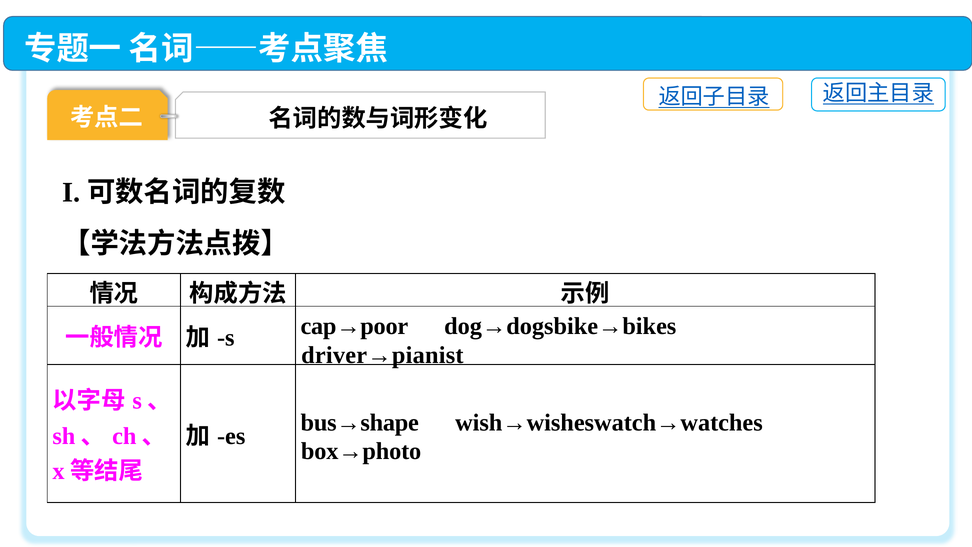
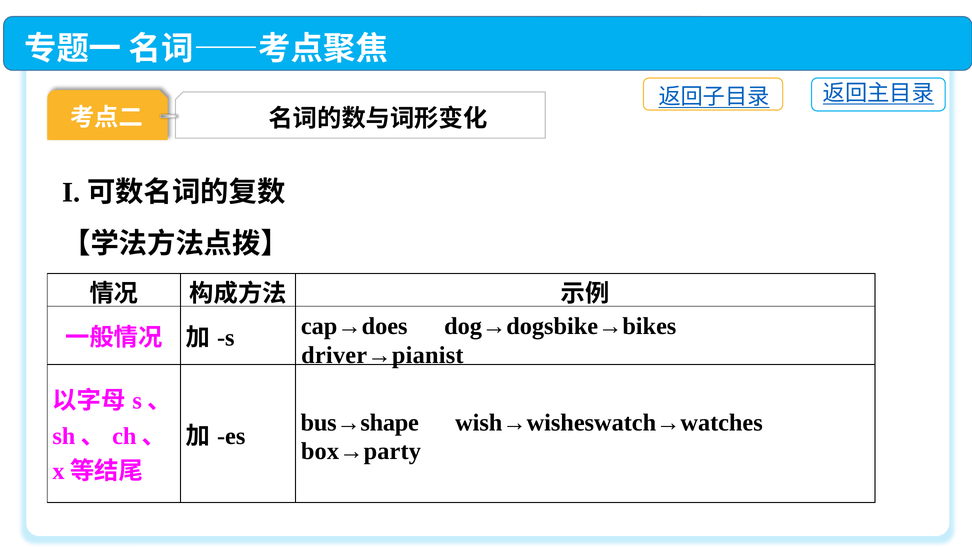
cap→poor: cap→poor -> cap→does (354, 326)
box→photo: box→photo -> box→party (361, 451)
